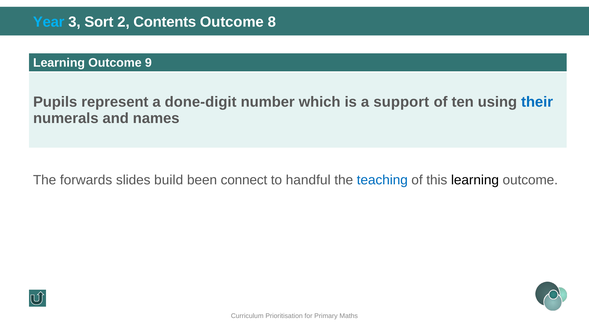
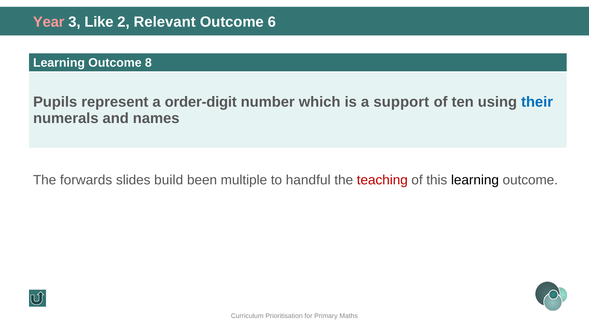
Year colour: light blue -> pink (49, 22)
Sort: Sort -> Like (99, 22)
Contents: Contents -> Relevant (165, 22)
8: 8 -> 6 (272, 22)
9: 9 -> 8 (148, 63)
done-digit: done-digit -> order-digit (201, 102)
connect: connect -> multiple (244, 180)
teaching colour: blue -> red (382, 180)
